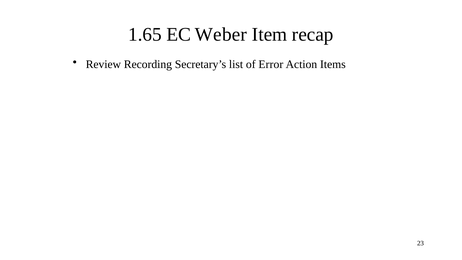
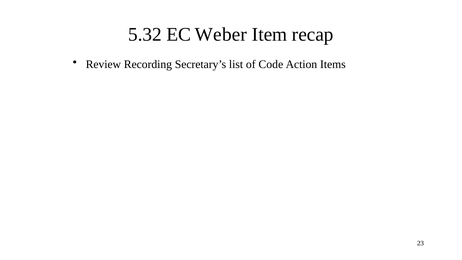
1.65: 1.65 -> 5.32 (145, 35)
Error: Error -> Code (271, 64)
